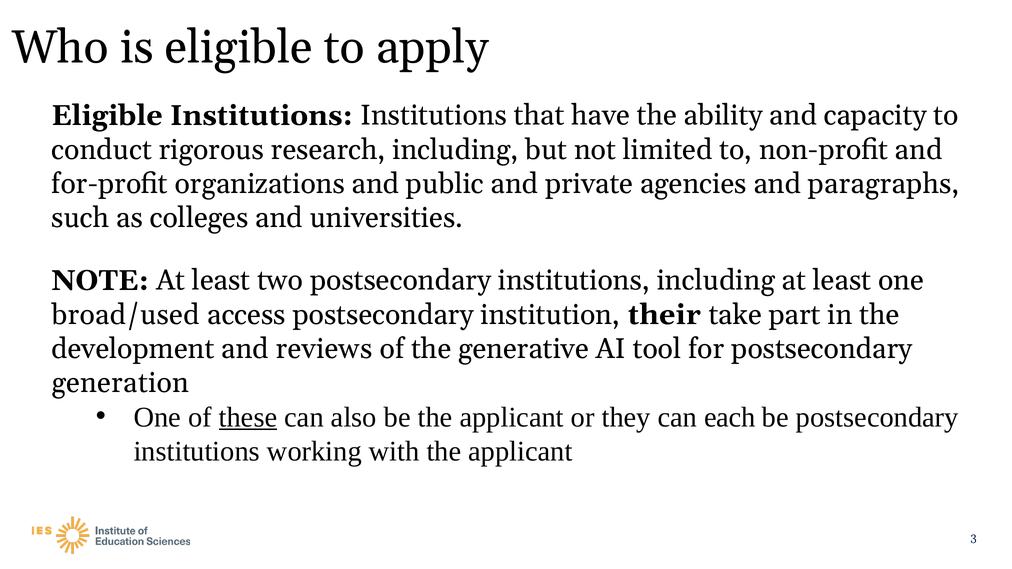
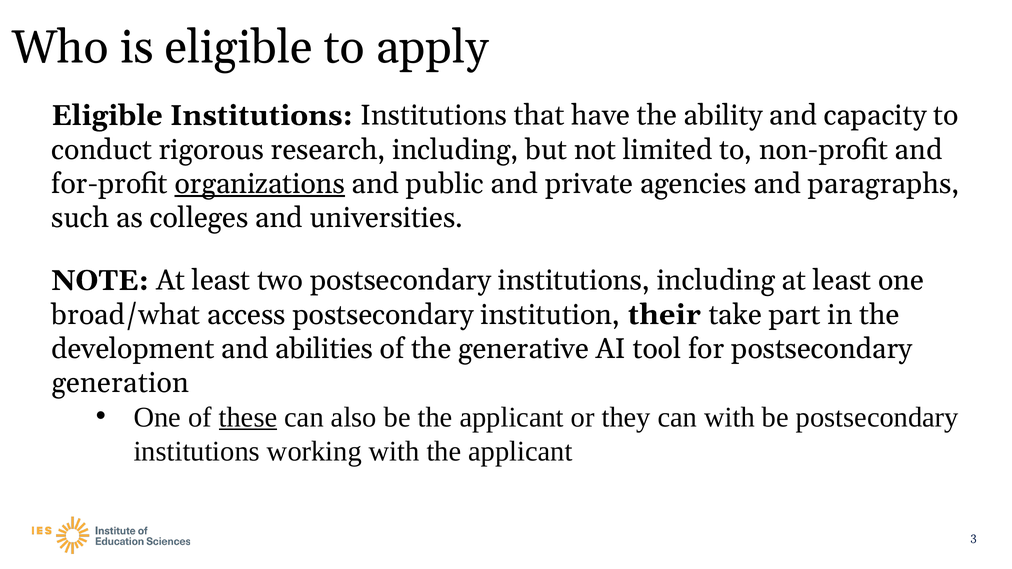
organizations underline: none -> present (260, 184)
broad/used: broad/used -> broad/what (126, 315)
reviews: reviews -> abilities (324, 349)
can each: each -> with (730, 417)
